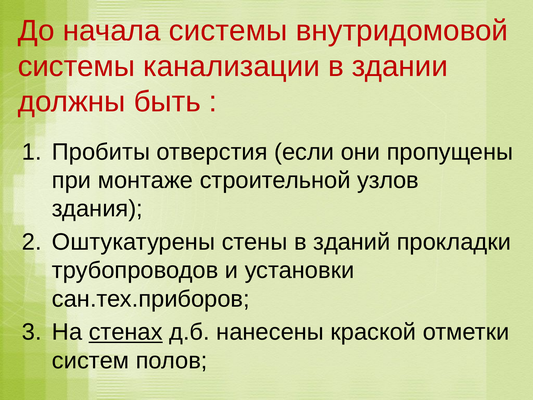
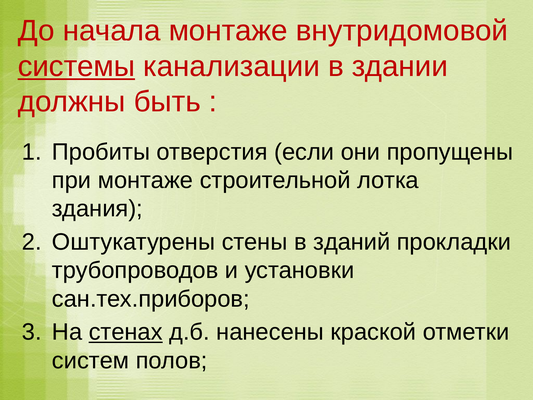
начала системы: системы -> монтаже (228, 31)
системы underline: none -> present (76, 66)
узлов: узлов -> лотка (388, 180)
